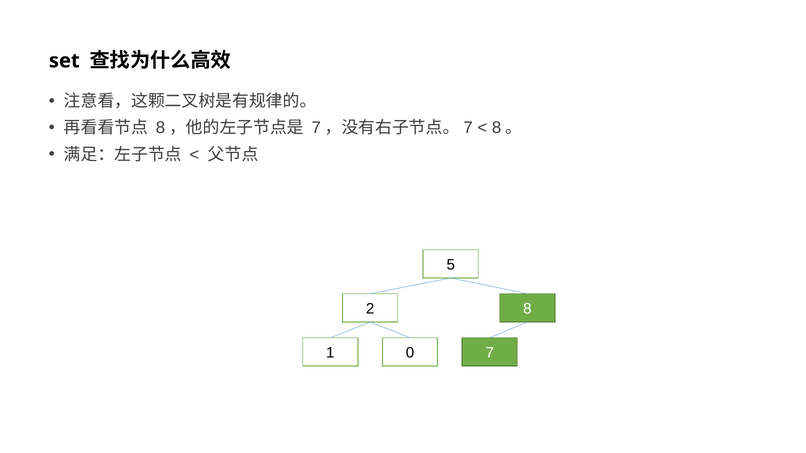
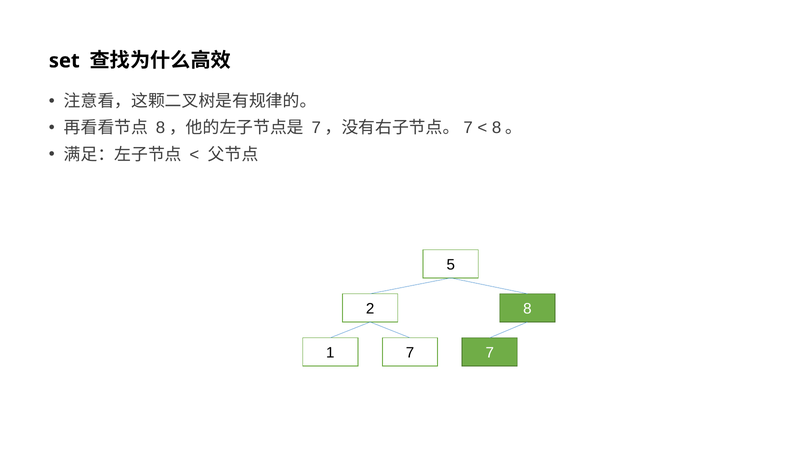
1 0: 0 -> 7 (410, 353)
